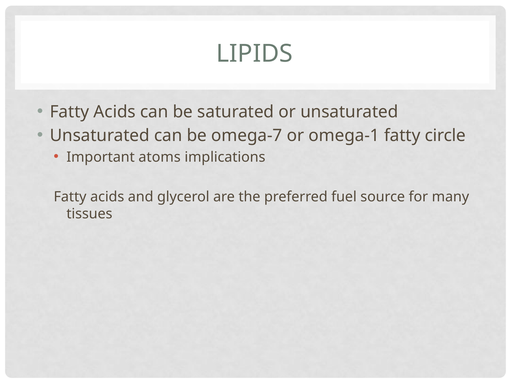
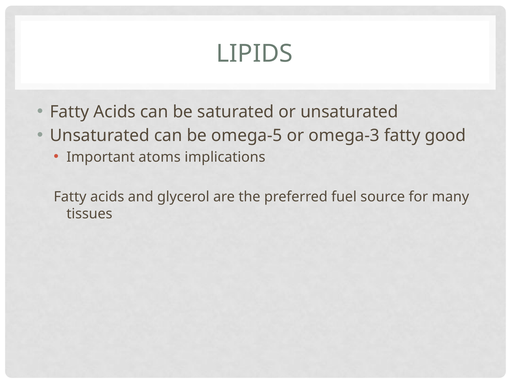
omega-7: omega-7 -> omega-5 (247, 136)
omega-1: omega-1 -> omega-3 (344, 136)
circle: circle -> good (445, 136)
